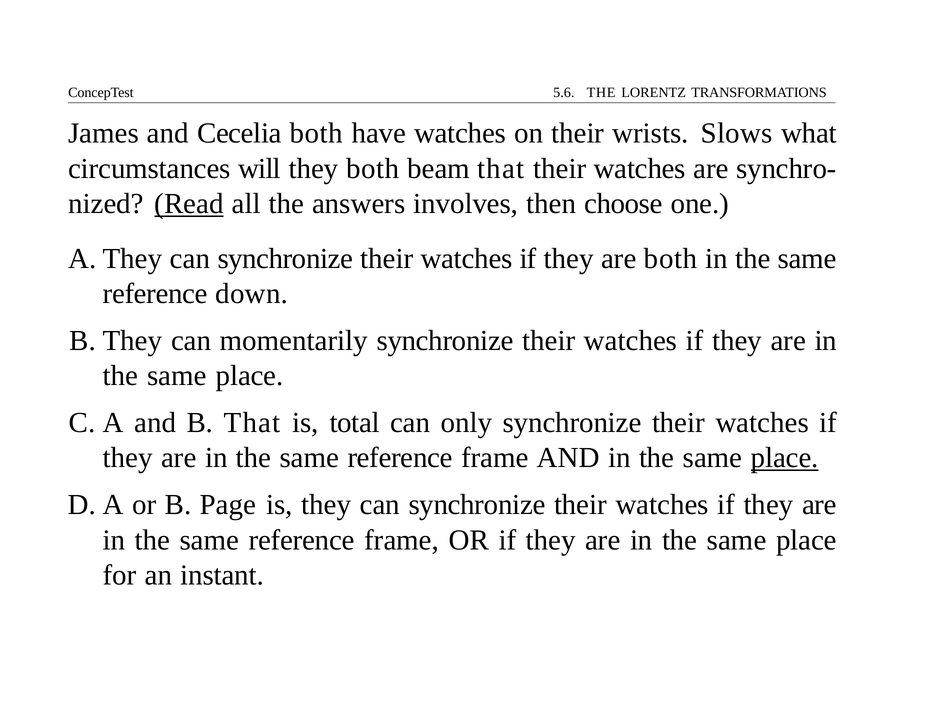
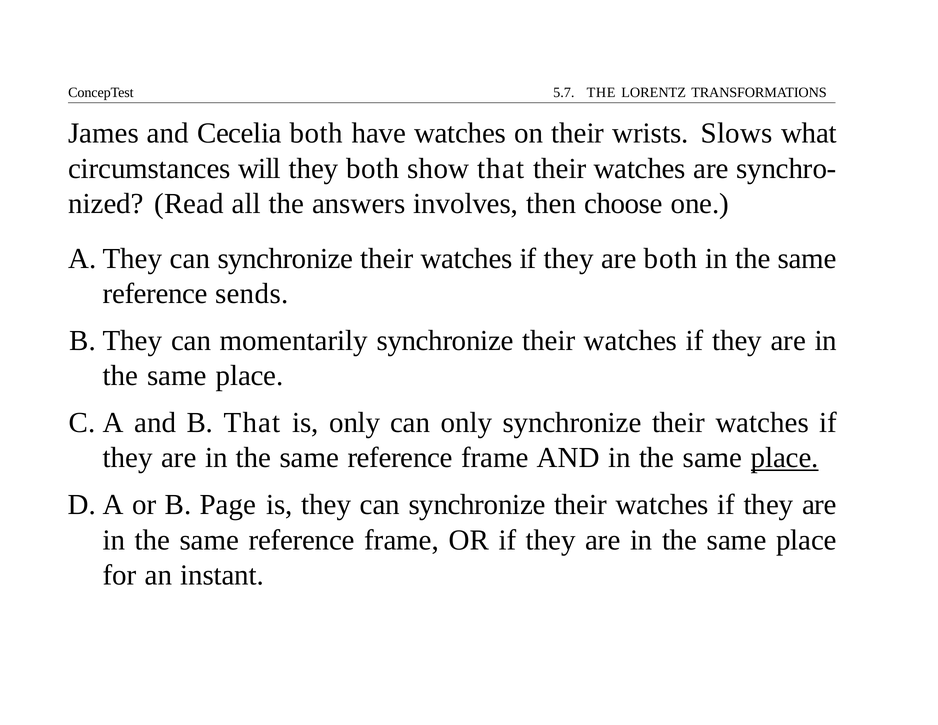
5.6: 5.6 -> 5.7 (564, 93)
beam: beam -> show (438, 169)
Read underline: present -> none (189, 204)
down: down -> sends (252, 294)
is total: total -> only (355, 423)
